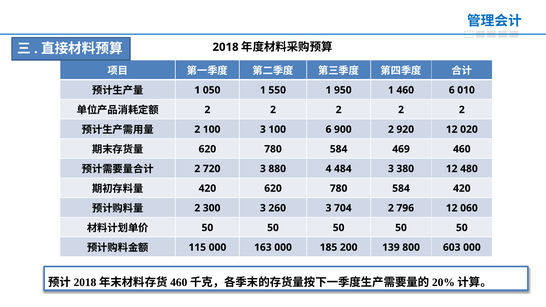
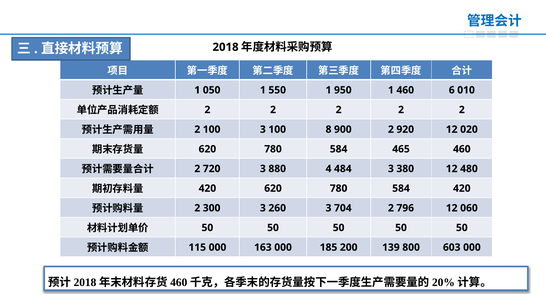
100 6: 6 -> 8 (329, 129)
469: 469 -> 465 (401, 149)
